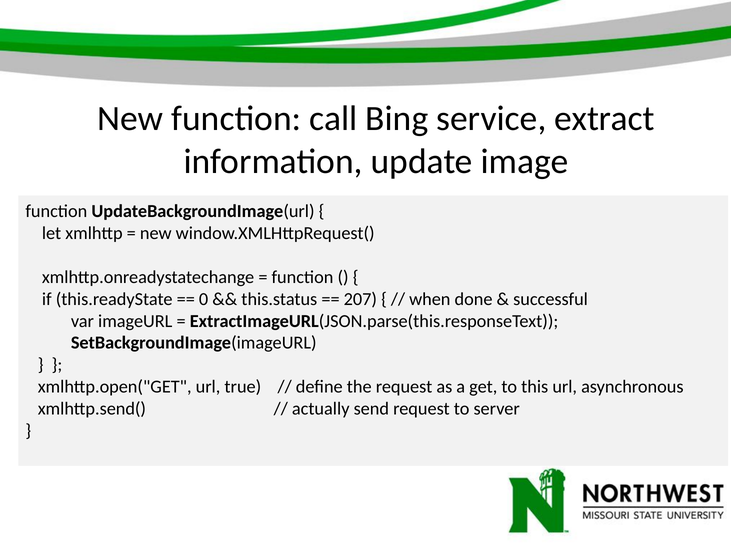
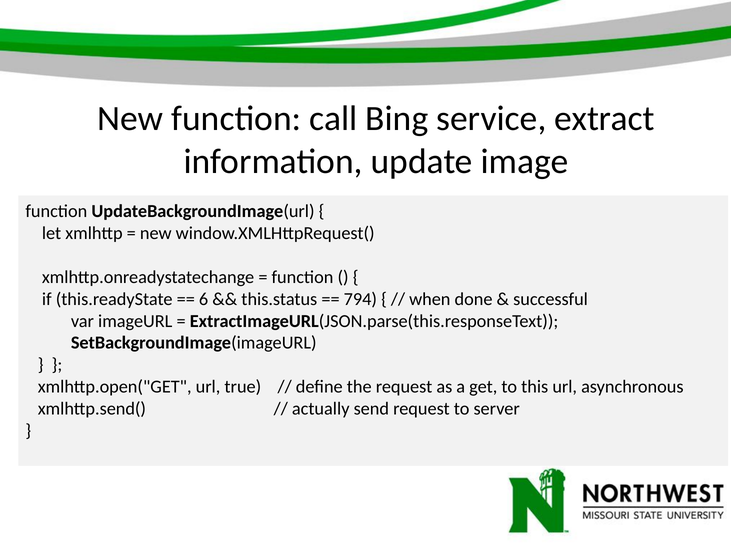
0: 0 -> 6 (204, 299)
207: 207 -> 794 (360, 299)
